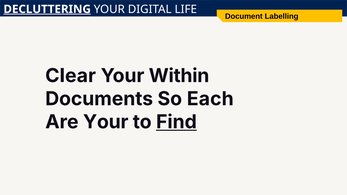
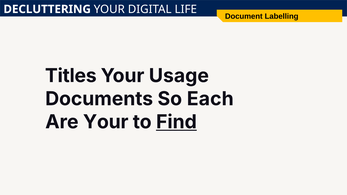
DECLUTTERING underline: present -> none (47, 9)
Clear: Clear -> Titles (71, 76)
Within: Within -> Usage (179, 76)
